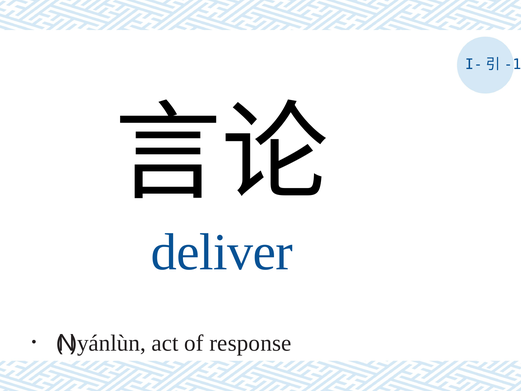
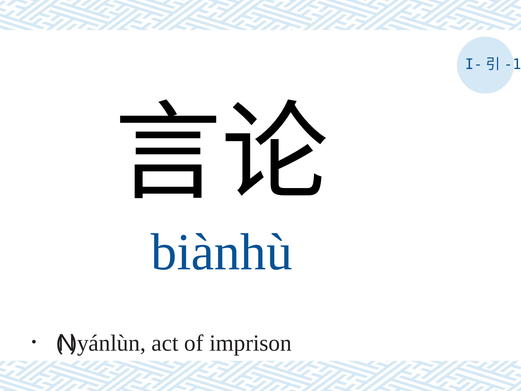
deliver: deliver -> biànhù (222, 252)
response: response -> imprison (251, 343)
